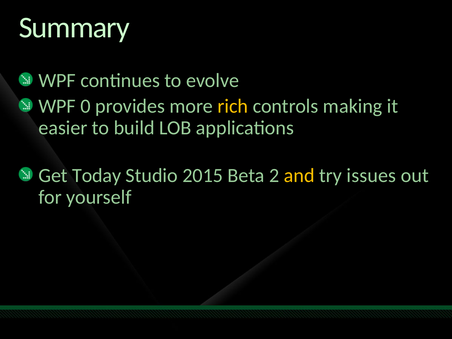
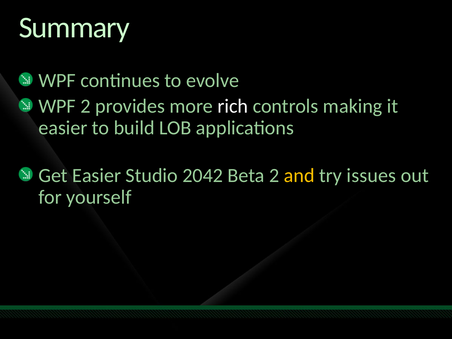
WPF 0: 0 -> 2 (86, 106)
rich colour: yellow -> white (233, 106)
Get Today: Today -> Easier (97, 175)
2015: 2015 -> 2042 (203, 175)
